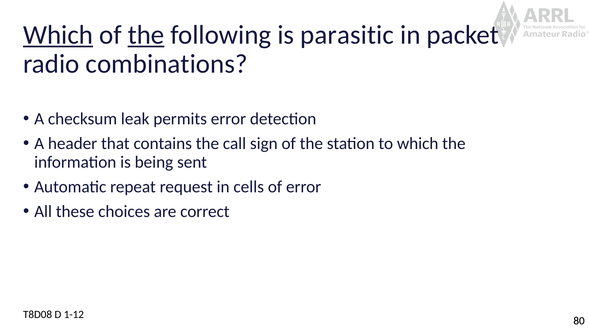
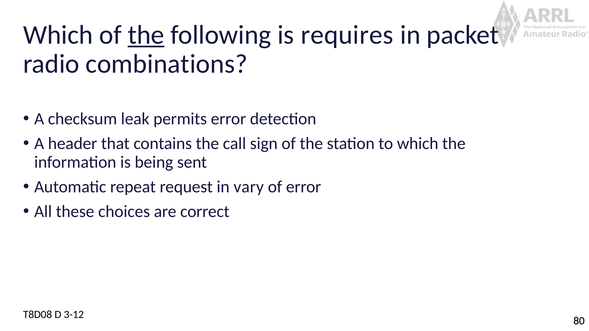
Which underline: present -> none (58, 35)
parasitic: parasitic -> requires (347, 35)
cells: cells -> vary (249, 187)
1-12: 1-12 -> 3-12 (74, 315)
